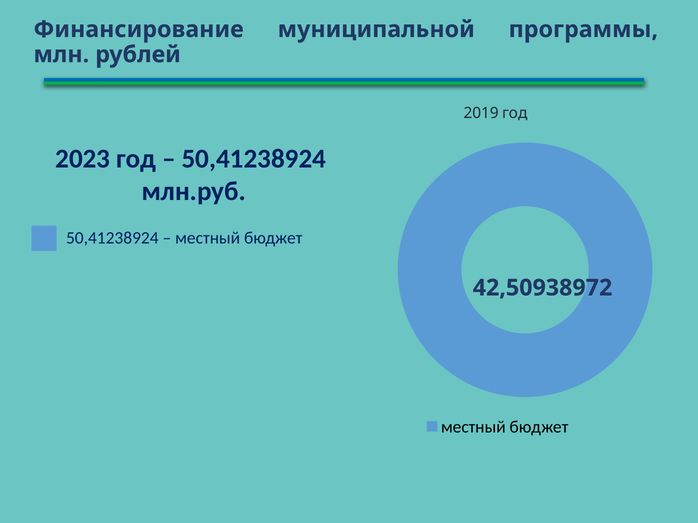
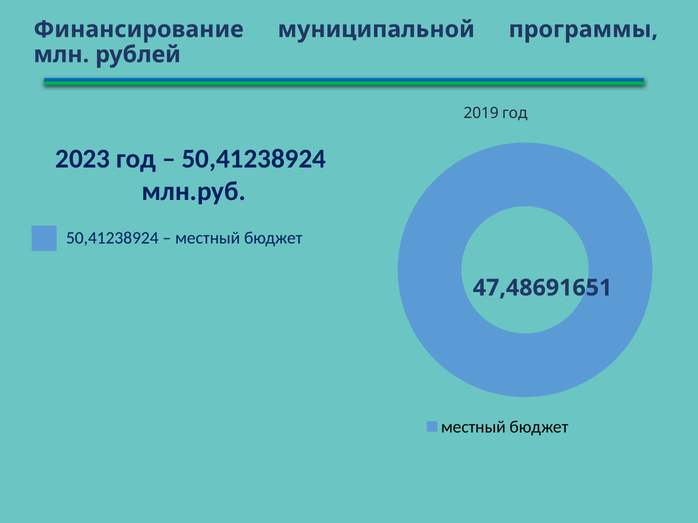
42,50938972: 42,50938972 -> 47,48691651 (543, 288)
